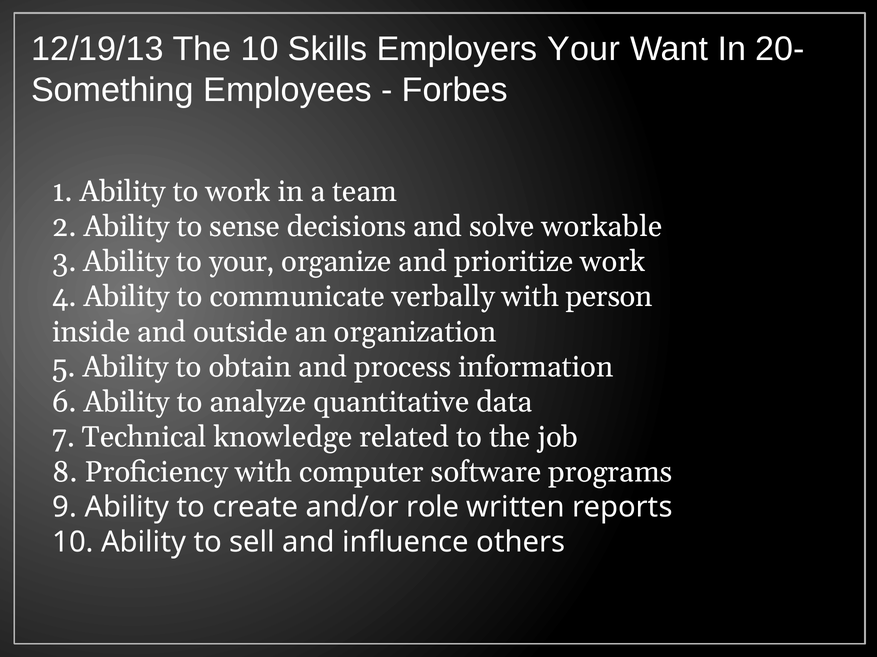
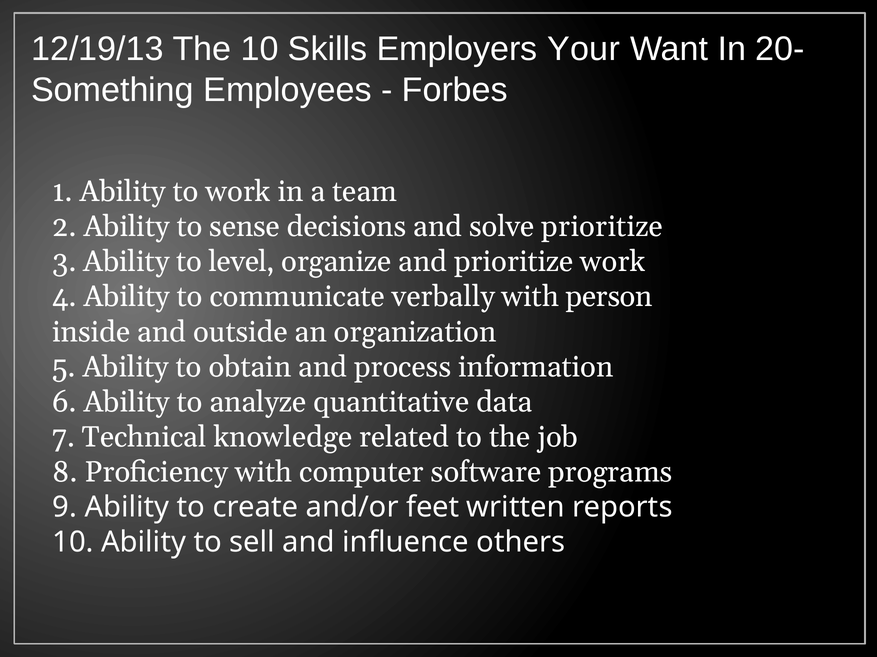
solve workable: workable -> prioritize (602, 227)
to your: your -> level (242, 262)
role: role -> feet (433, 508)
